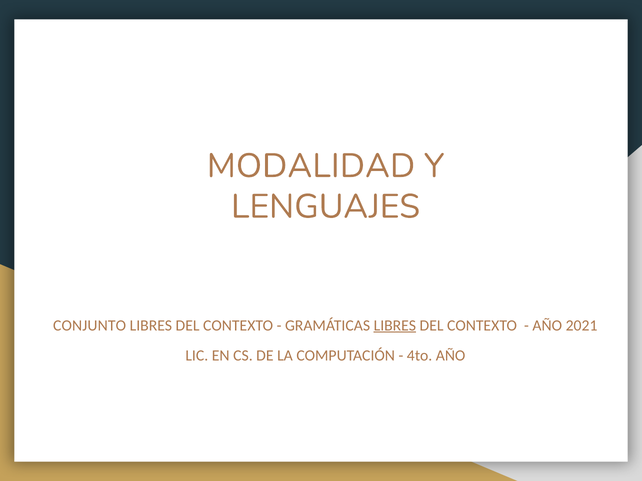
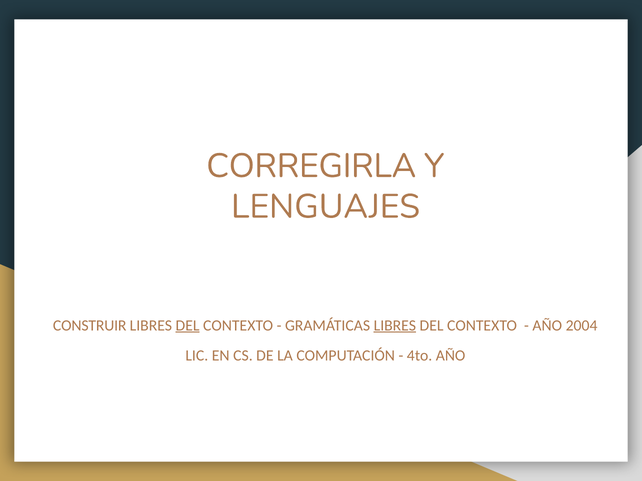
MODALIDAD: MODALIDAD -> CORREGIRLA (311, 166)
CONJUNTO: CONJUNTO -> CONSTRUIR (90, 326)
DEL underline: none -> present (188, 326)
2021: 2021 -> 2004 (582, 326)
